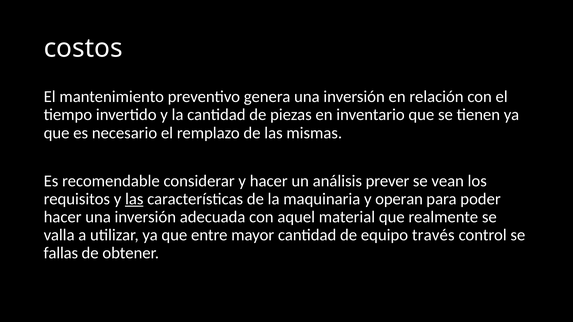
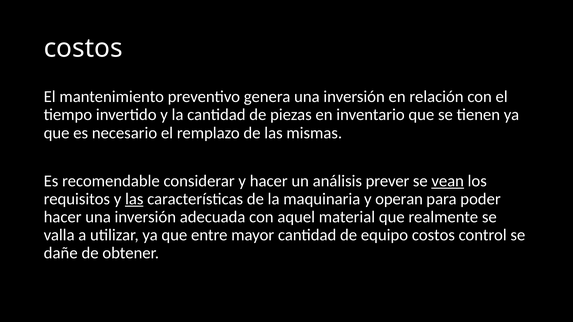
vean underline: none -> present (448, 181)
equipo través: través -> costos (433, 235)
fallas: fallas -> dañe (61, 253)
